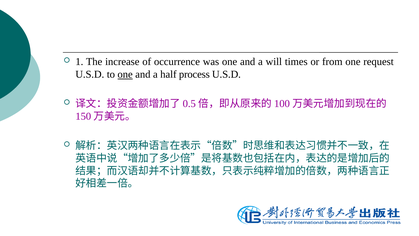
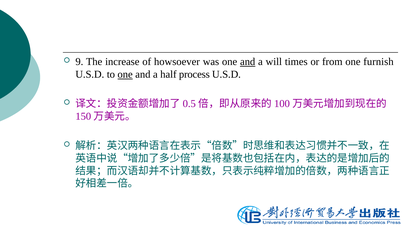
1: 1 -> 9 (79, 62)
occurrence: occurrence -> howsoever (177, 62)
and underline: none -> present (248, 62)
request: request -> furnish (378, 62)
